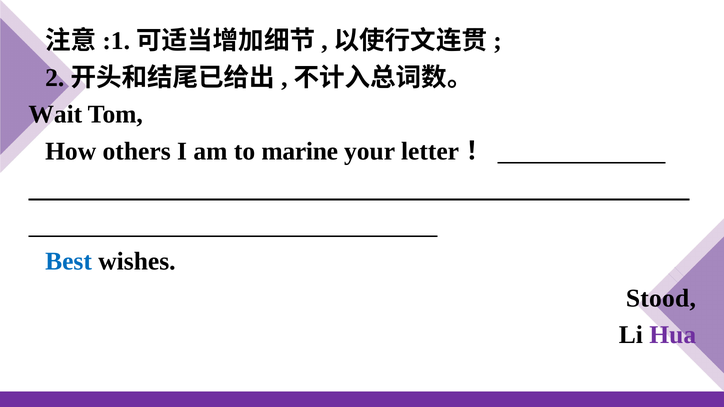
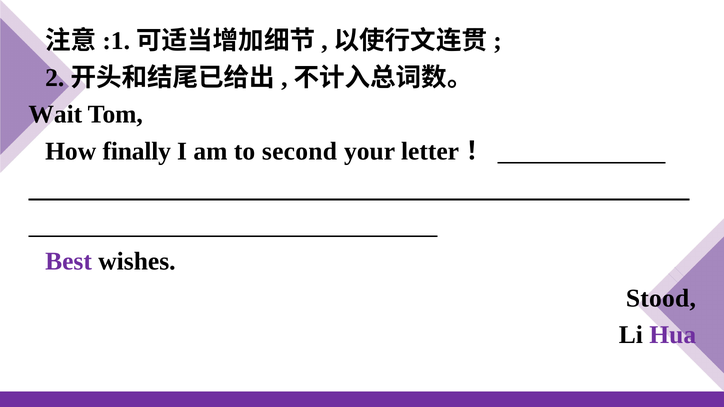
others: others -> finally (137, 151)
marine: marine -> second (299, 151)
Best colour: blue -> purple (69, 262)
